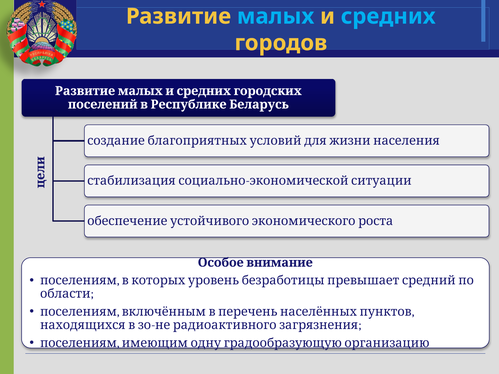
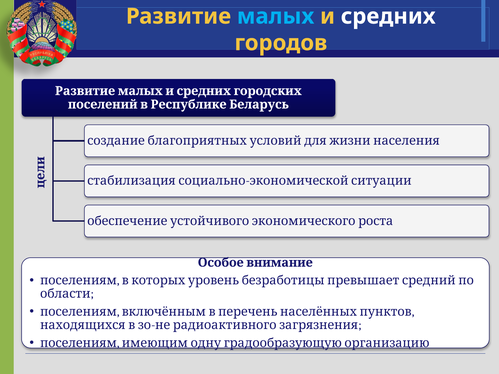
средних colour: light blue -> white (388, 16)
